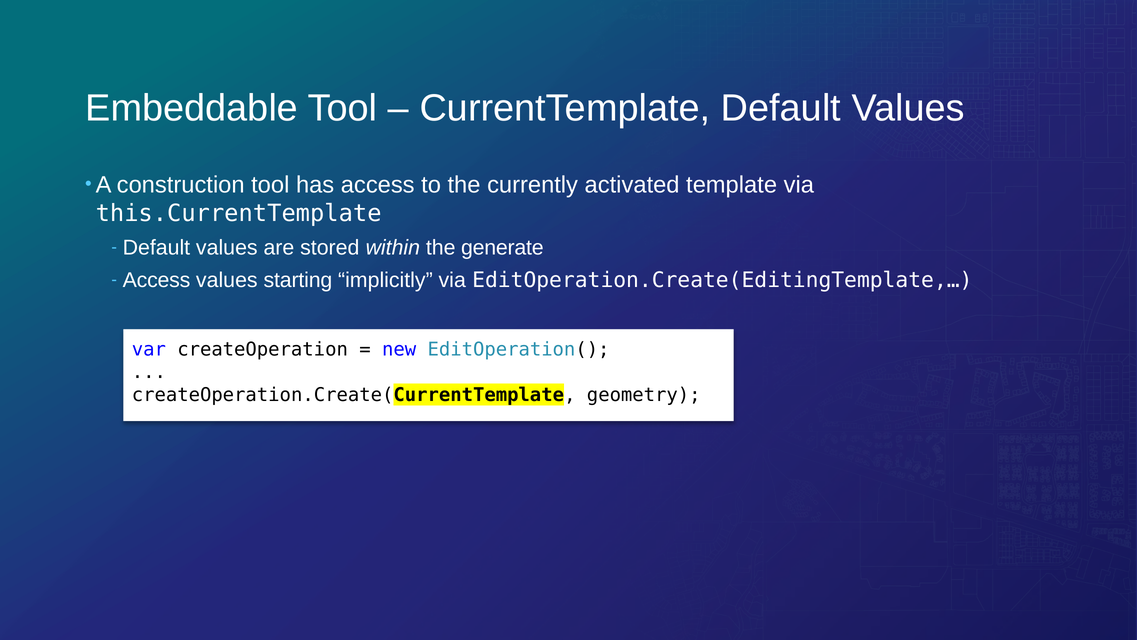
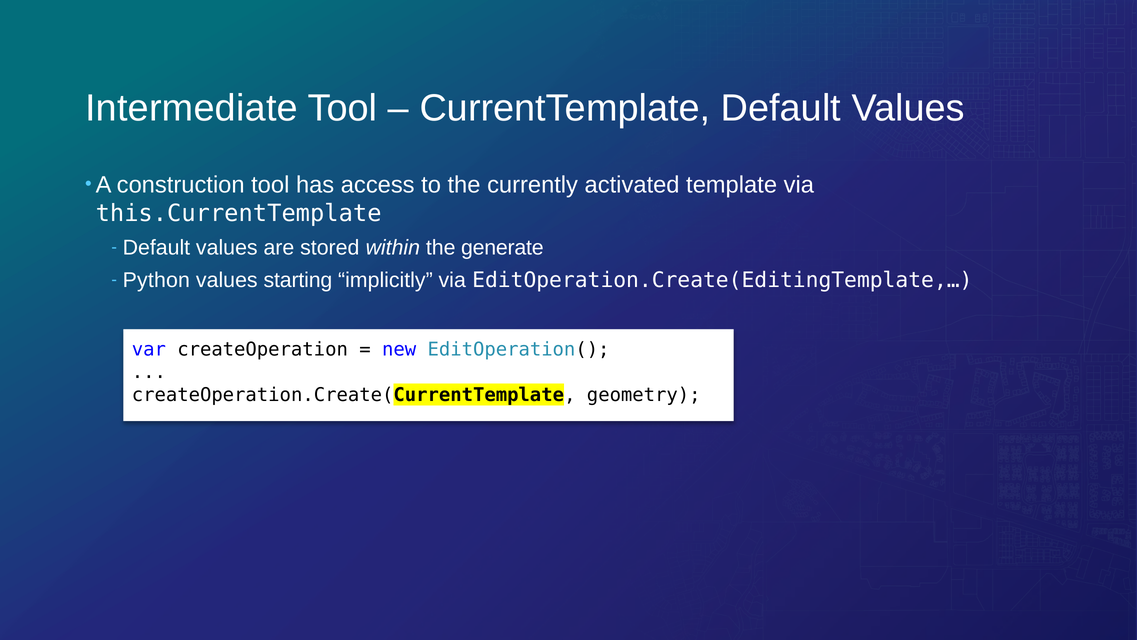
Embeddable: Embeddable -> Intermediate (192, 108)
Access: Access -> Python (156, 280)
